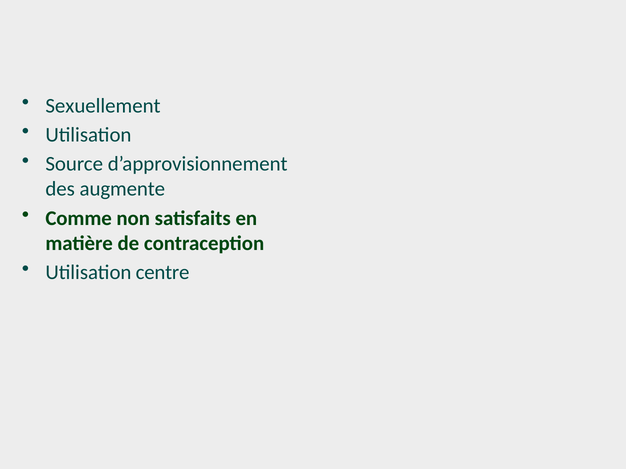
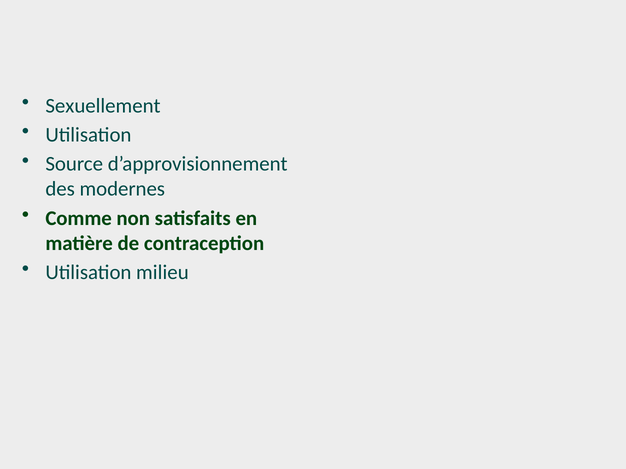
augmente: augmente -> modernes (122, 189)
centre: centre -> milieu (162, 273)
